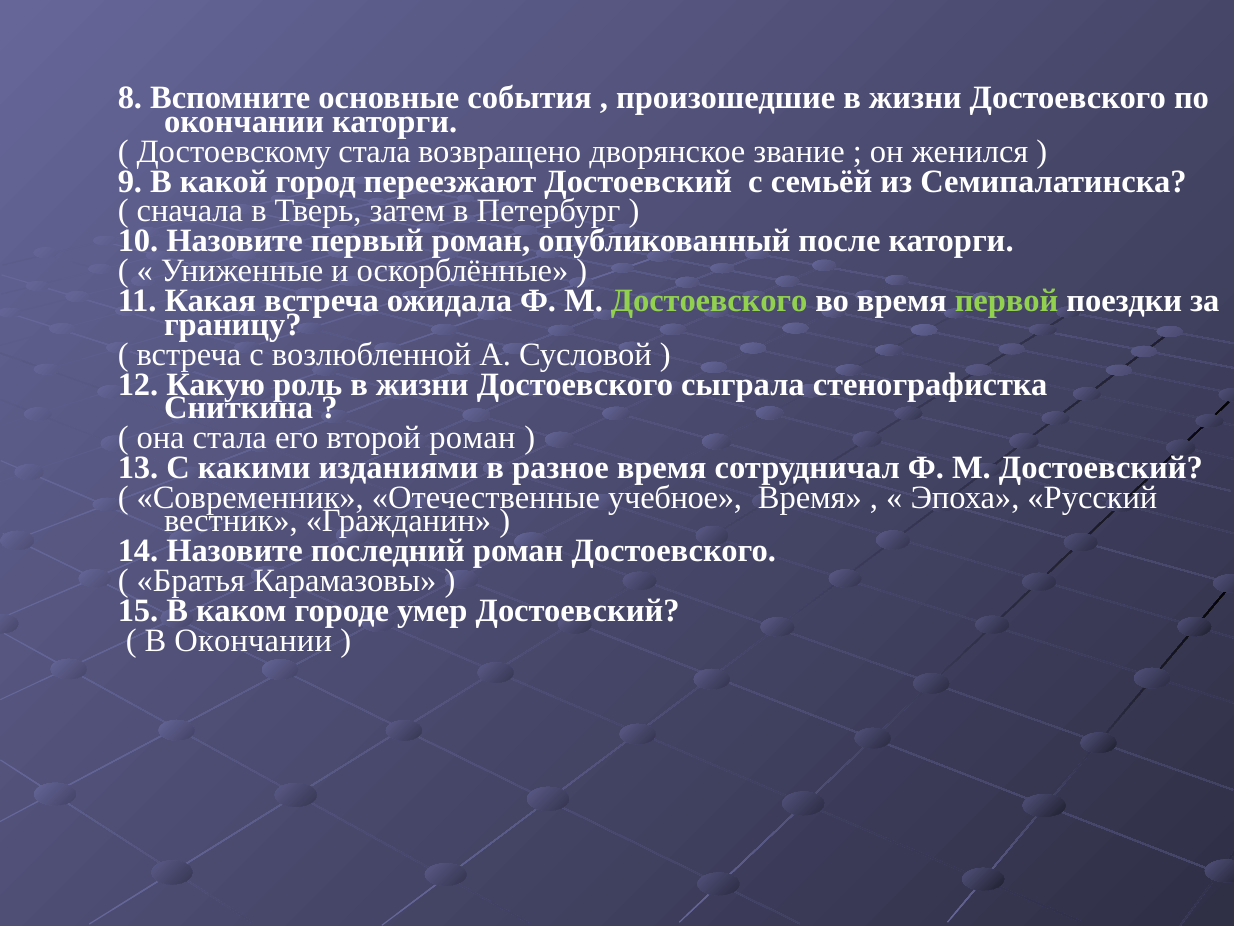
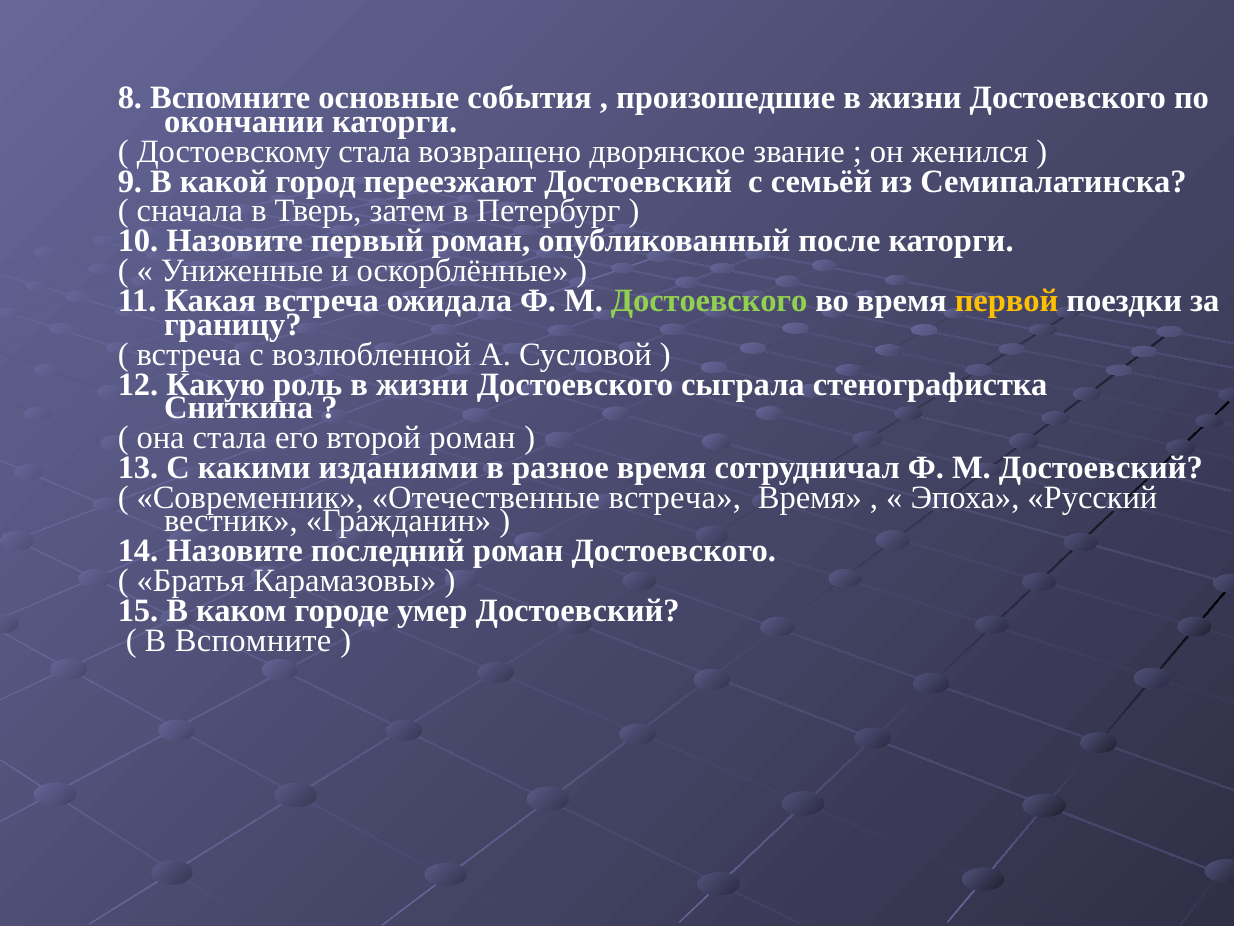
первой colour: light green -> yellow (1007, 301)
Отечественные учебное: учебное -> встреча (675, 497)
В Окончании: Окончании -> Вспомните (253, 640)
